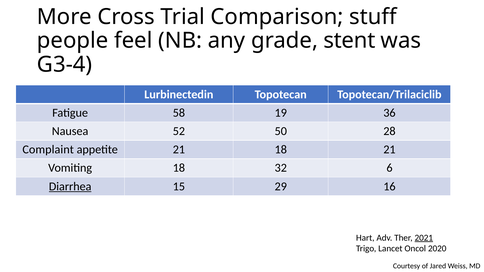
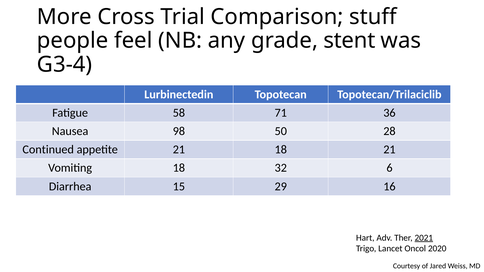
19: 19 -> 71 (281, 113)
52: 52 -> 98 (179, 131)
Complaint: Complaint -> Continued (48, 150)
Diarrhea underline: present -> none (70, 187)
